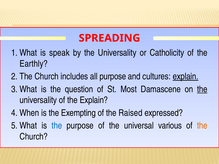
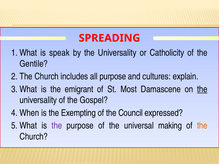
Earthly: Earthly -> Gentile (34, 64)
explain underline: present -> none (186, 77)
question: question -> emigrant (79, 89)
the Explain: Explain -> Gospel (94, 100)
Raised: Raised -> Council (131, 113)
the colour: blue -> purple (57, 126)
various: various -> making (170, 126)
